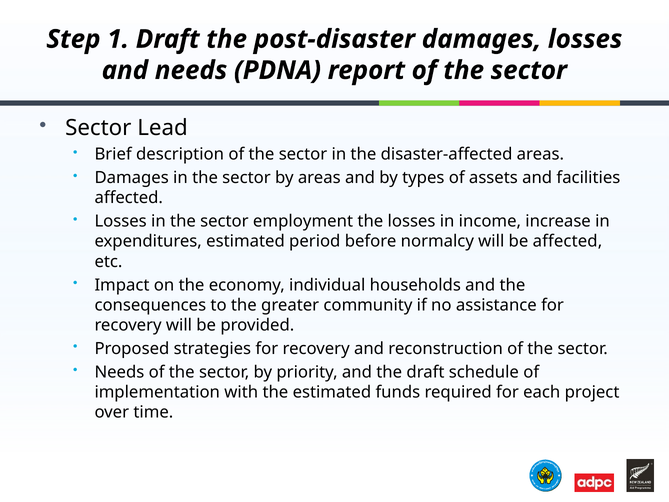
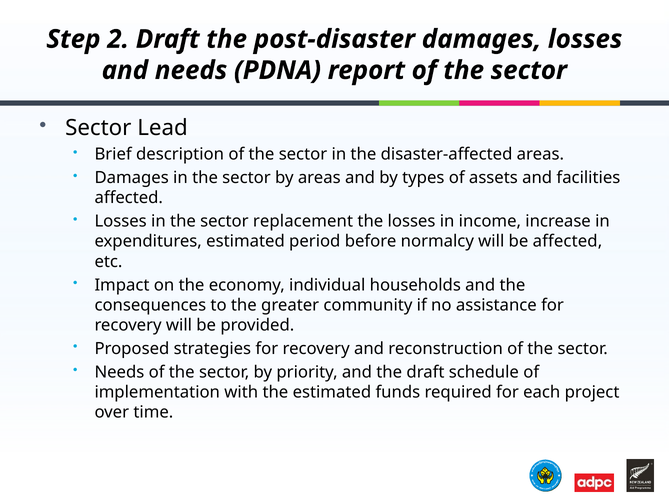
1: 1 -> 2 (118, 39)
employment: employment -> replacement (303, 221)
